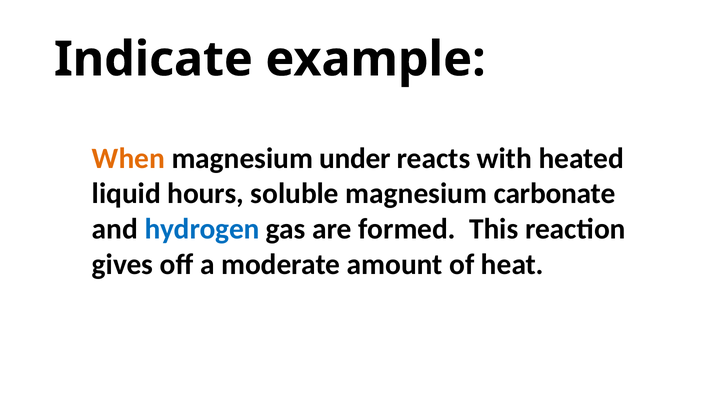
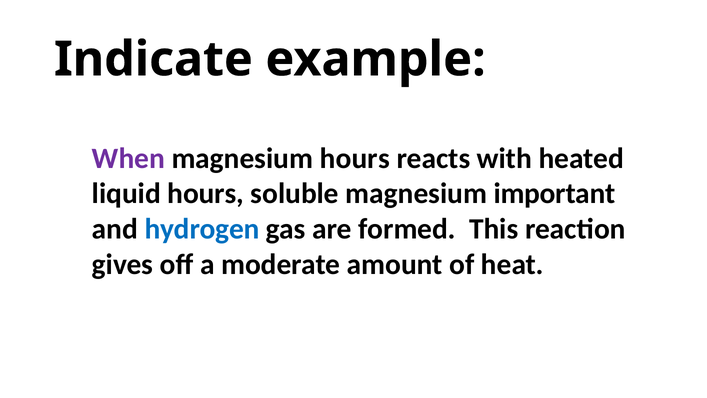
When colour: orange -> purple (128, 158)
magnesium under: under -> hours (355, 158)
carbonate: carbonate -> important (555, 194)
